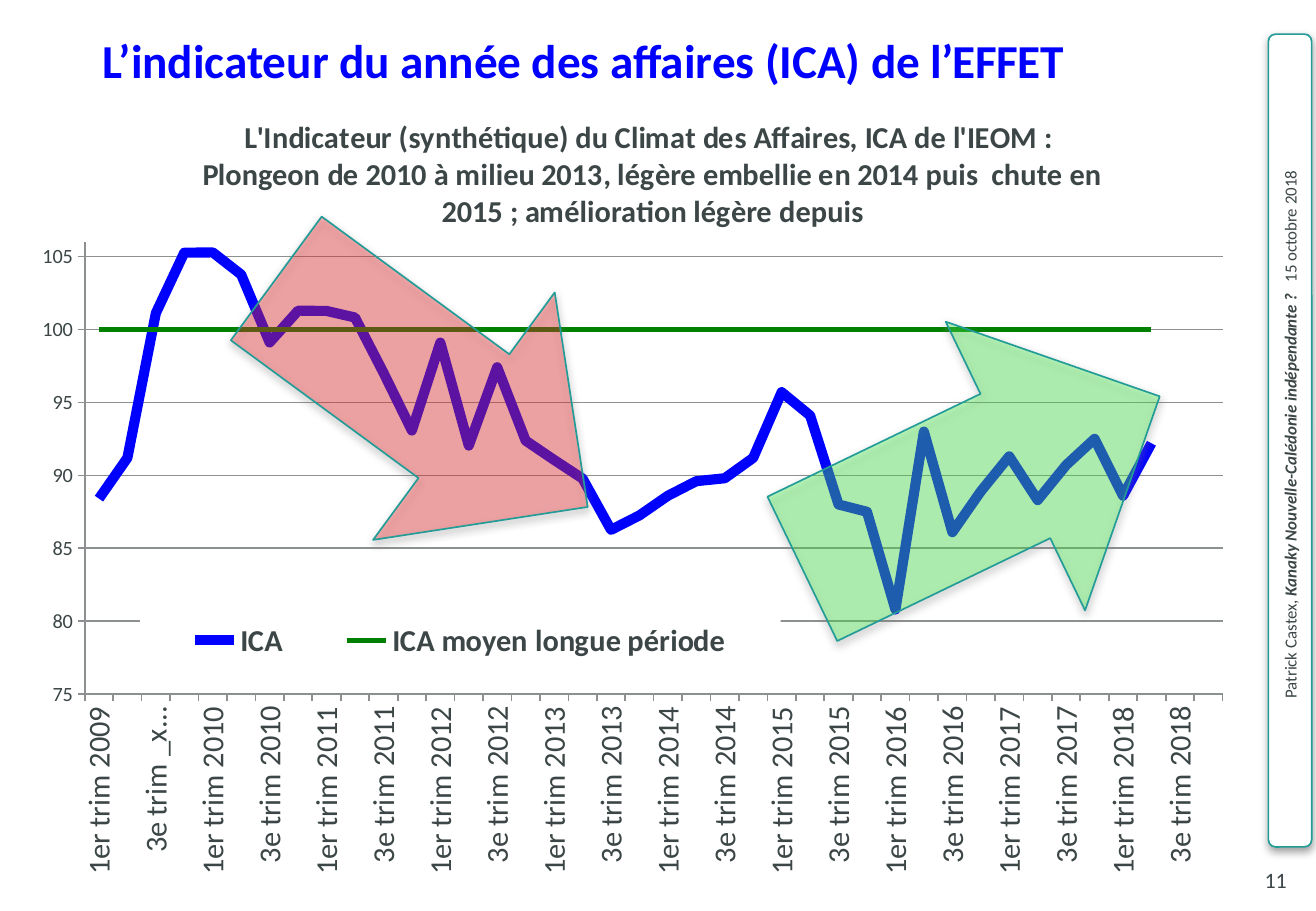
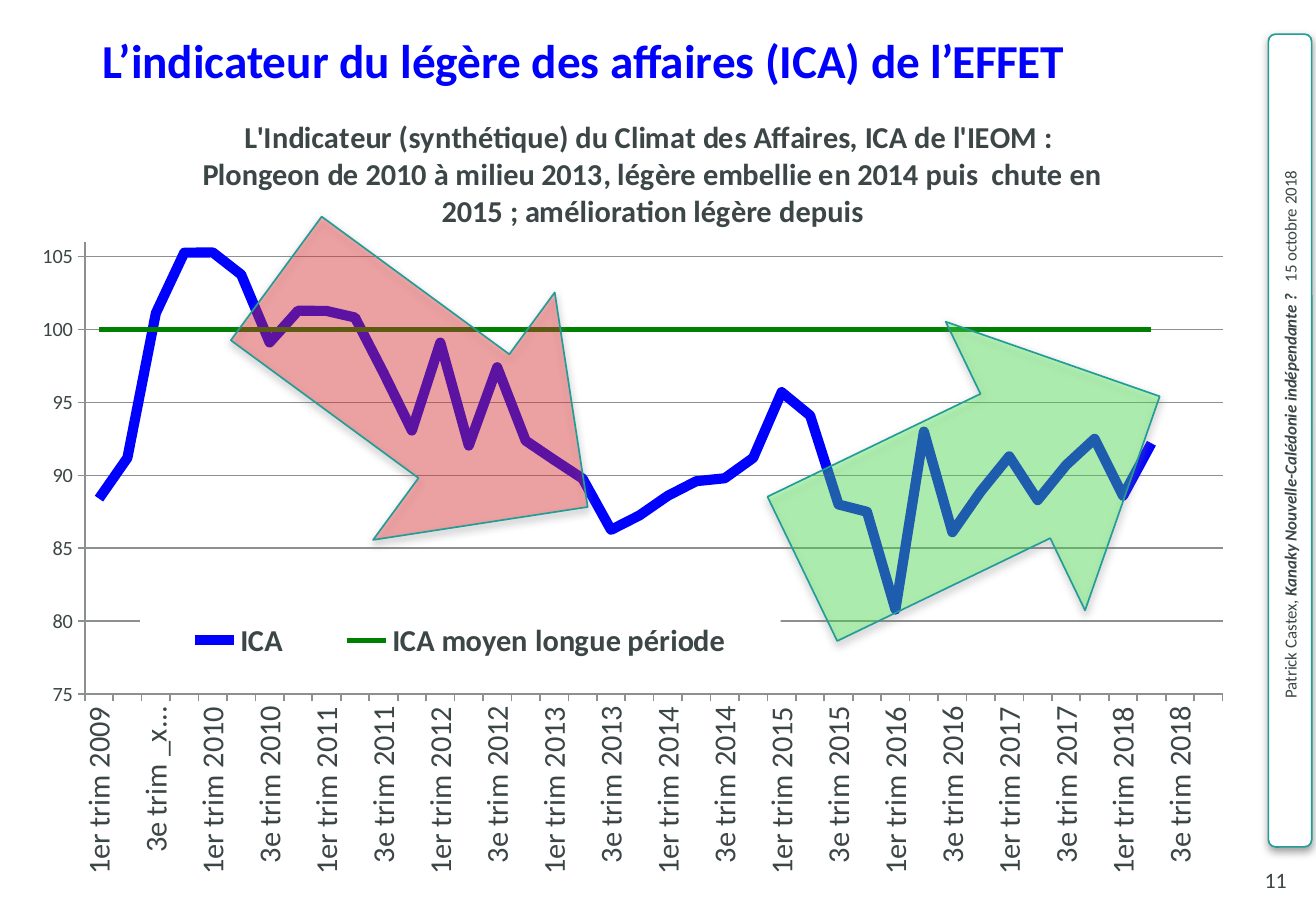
du année: année -> légère (461, 63)
